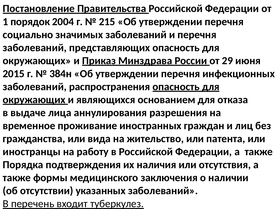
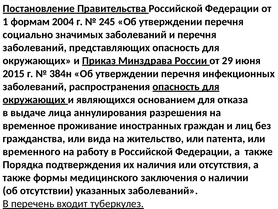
порядок: порядок -> формам (30, 22)
215: 215 -> 245 (107, 22)
иностранцы: иностранцы -> временного (32, 151)
